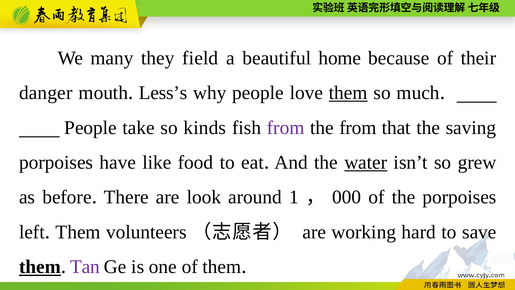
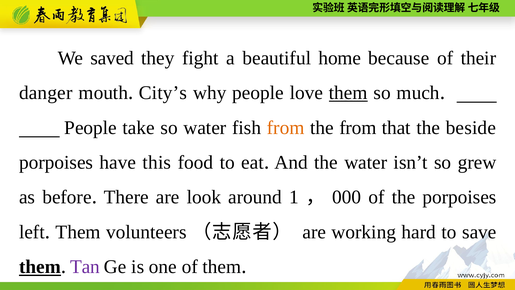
many: many -> saved (112, 58)
field: field -> fight (200, 58)
Less’s: Less’s -> City’s (163, 93)
so kinds: kinds -> water (205, 128)
from colour: purple -> orange (286, 128)
saving: saving -> beside (471, 128)
like: like -> this (157, 162)
water underline: present -> none (366, 162)
